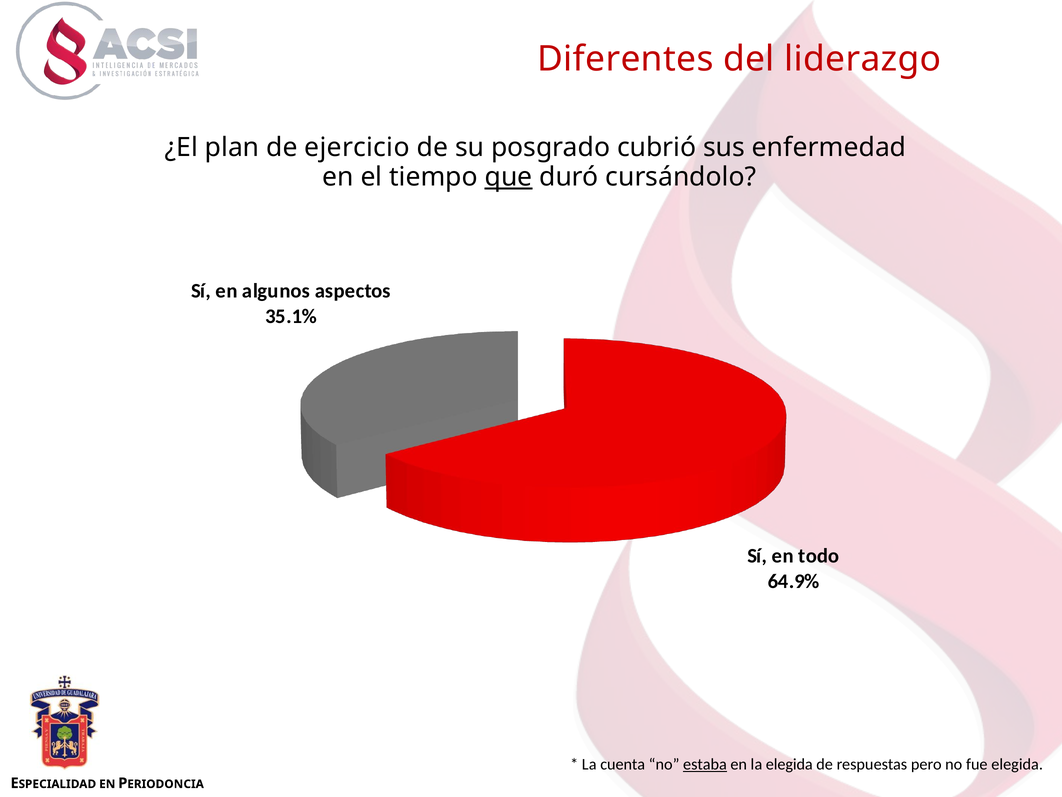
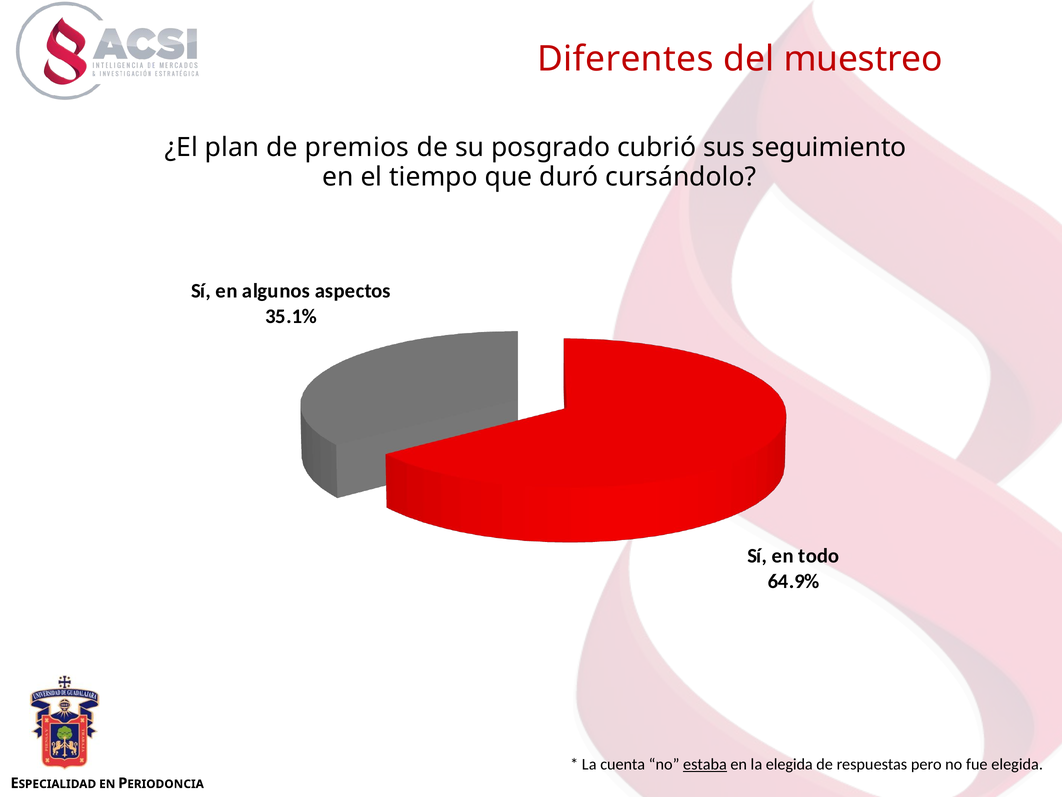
liderazgo: liderazgo -> muestreo (863, 59)
ejercicio: ejercicio -> premios (357, 147)
enfermedad: enfermedad -> seguimiento (829, 147)
que underline: present -> none (509, 177)
